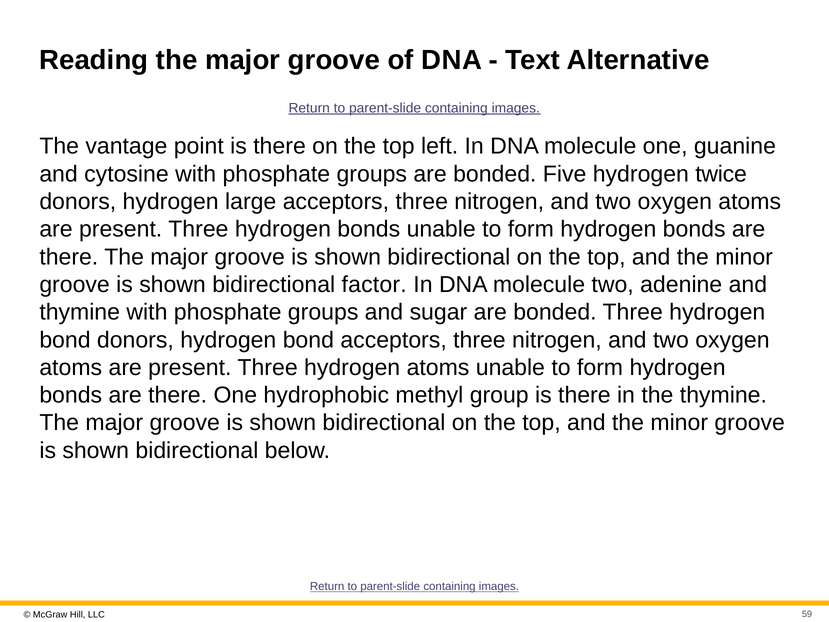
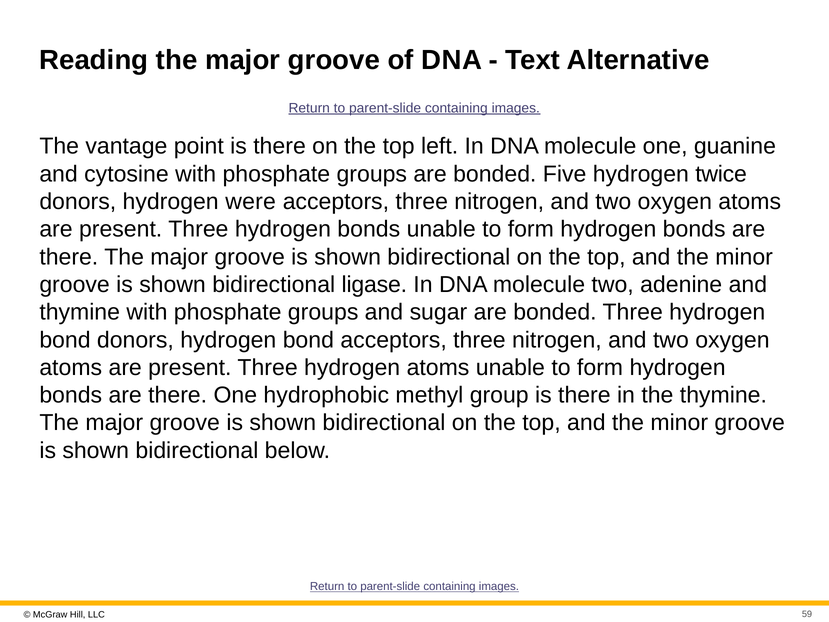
large: large -> were (251, 202)
factor: factor -> ligase (374, 284)
